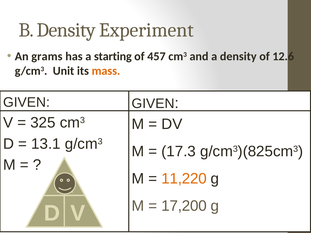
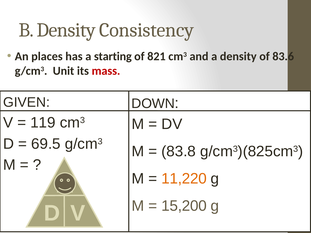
Experiment: Experiment -> Consistency (147, 30)
grams: grams -> places (47, 56)
457: 457 -> 821 (156, 56)
12.6: 12.6 -> 83.6 (283, 56)
mass colour: orange -> red (106, 71)
GIVEN: GIVEN -> DOWN (153, 104)
325: 325 -> 119 (43, 123)
13.1: 13.1 -> 69.5 (46, 144)
17.3: 17.3 -> 83.8 (179, 152)
17,200: 17,200 -> 15,200 (184, 206)
